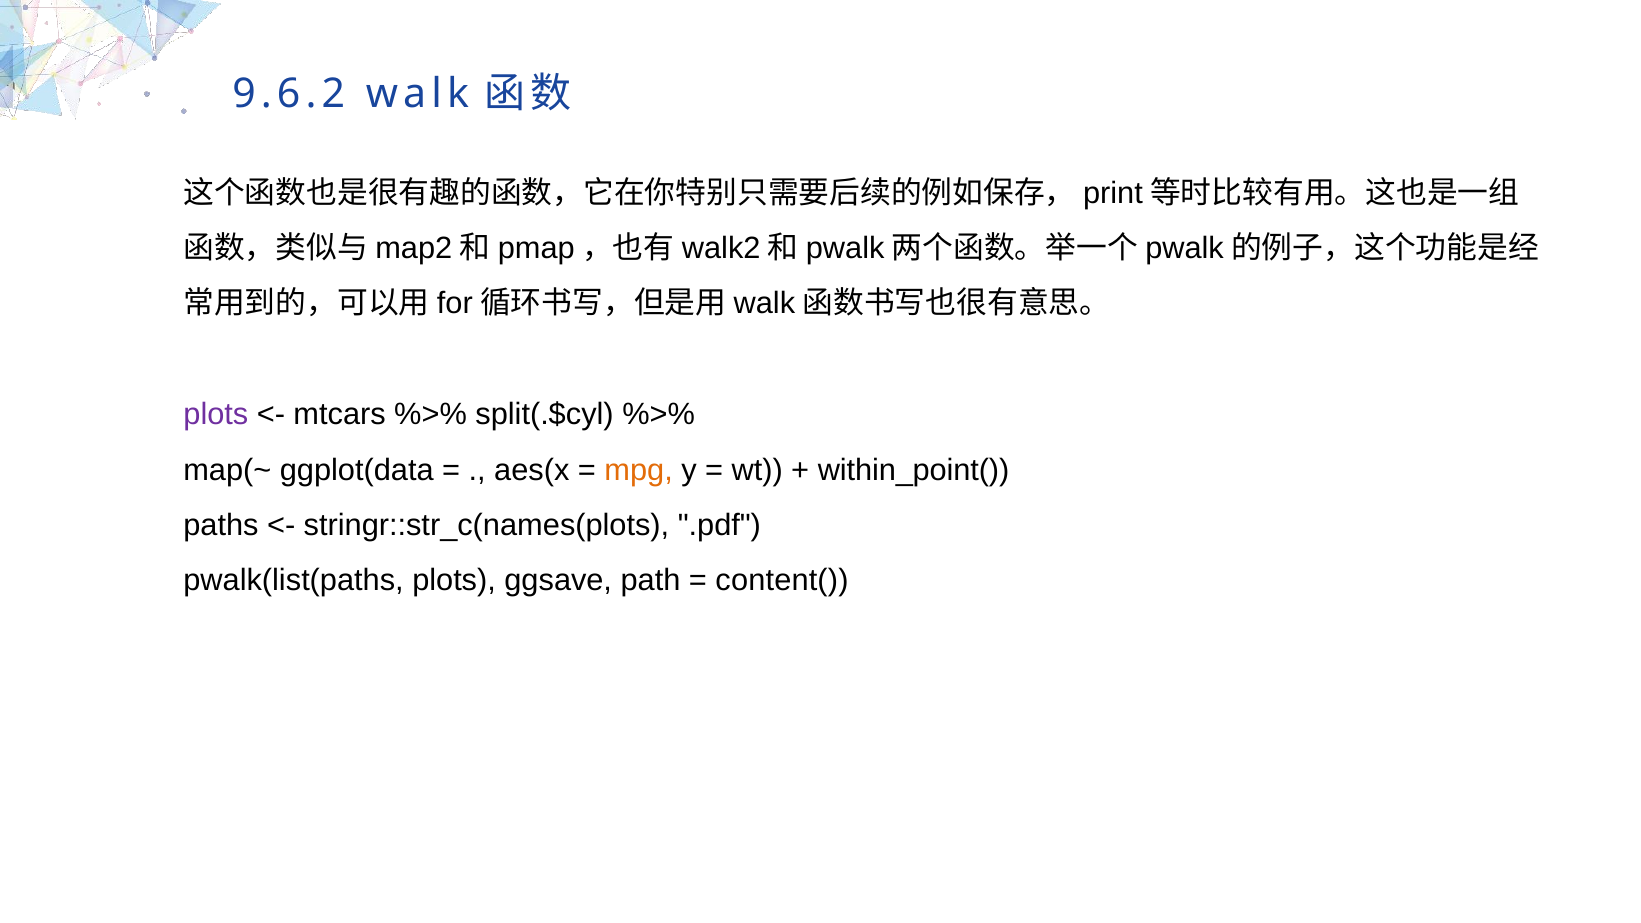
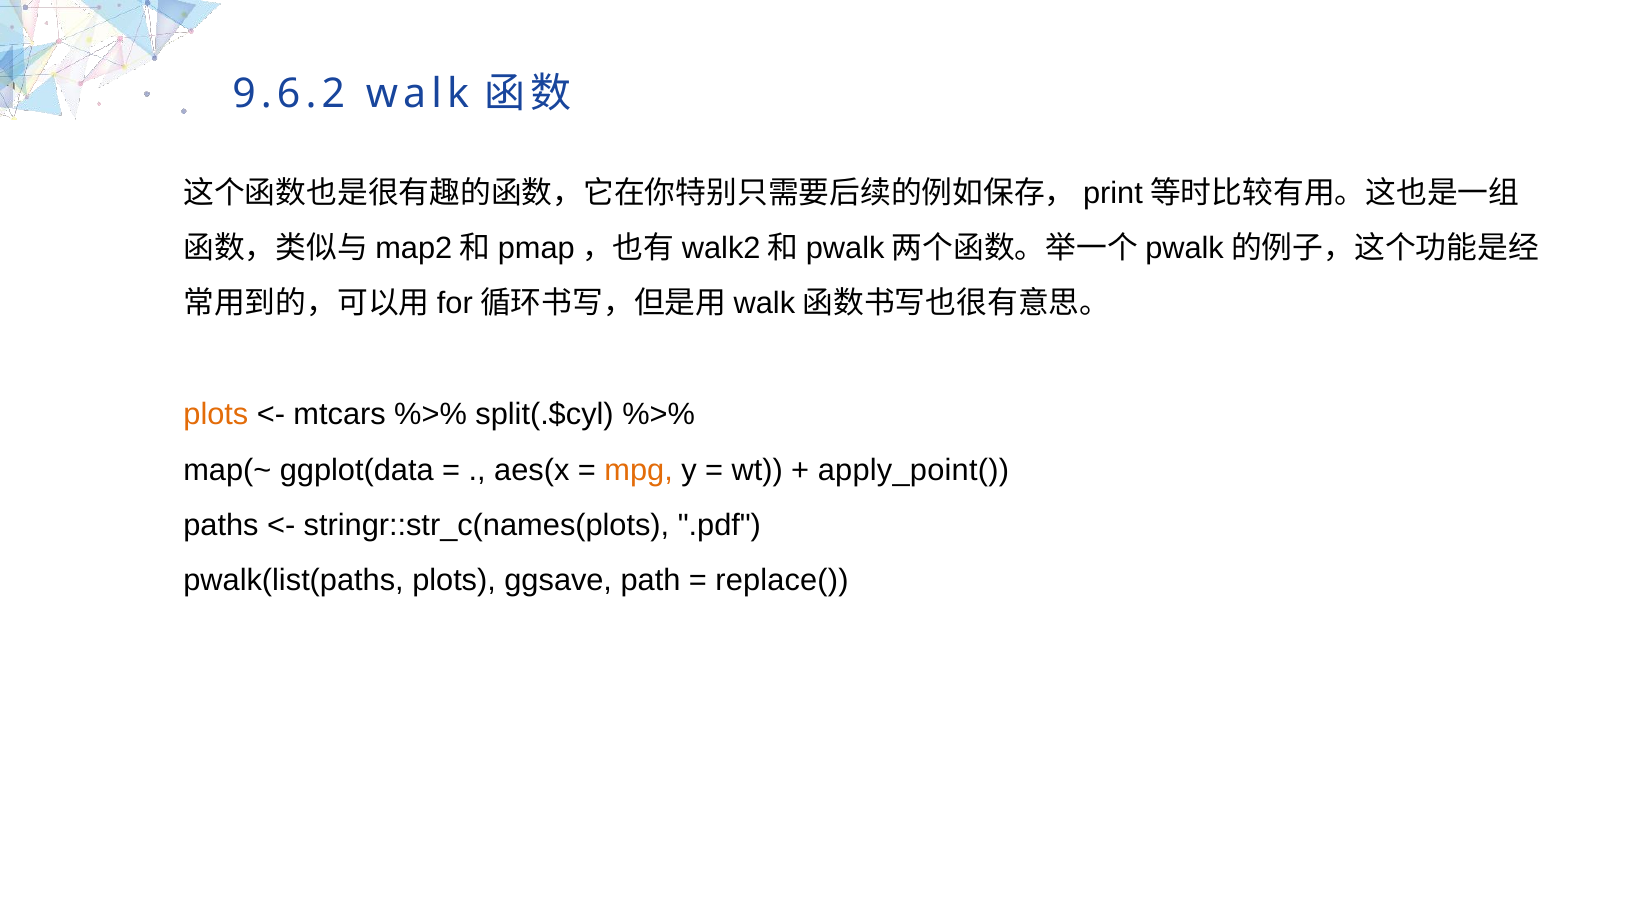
plots colour: purple -> orange (216, 415)
within_point(: within_point( -> apply_point( (913, 470)
content(: content( -> replace( (782, 581)
